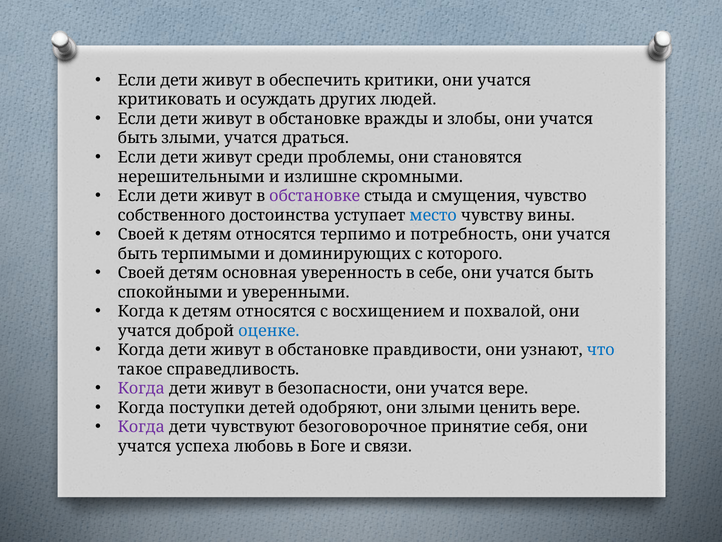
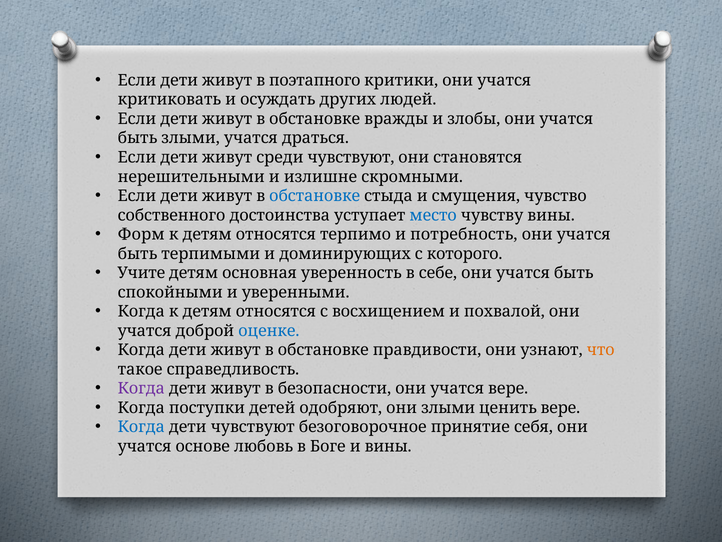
обеспечить: обеспечить -> поэтапного (315, 80)
среди проблемы: проблемы -> чувствуют (351, 157)
обстановке colour: purple -> blue (315, 196)
Своей: Своей -> Форм (141, 234)
Своей: Своей -> Учите (141, 273)
что colour: blue -> orange (601, 350)
Когда colour: purple -> blue (141, 427)
успеха: успеха -> основе (203, 446)
и связи: связи -> вины (388, 446)
